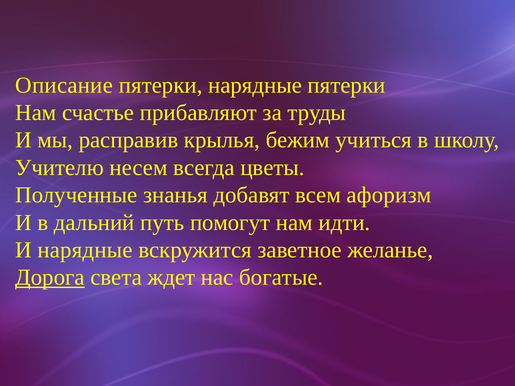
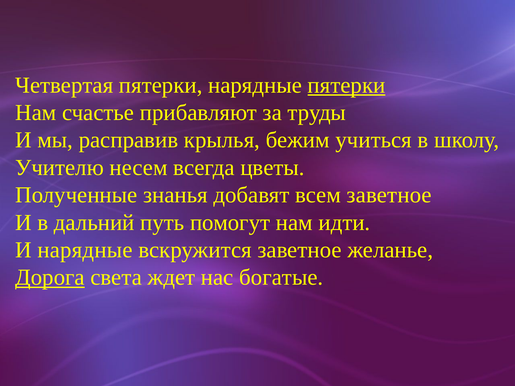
Описание: Описание -> Четвертая (64, 85)
пятерки underline: none -> present (347, 85)
всем афоризм: афоризм -> заветное (389, 195)
